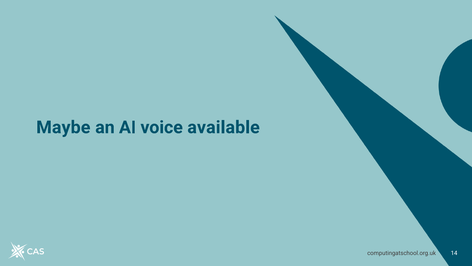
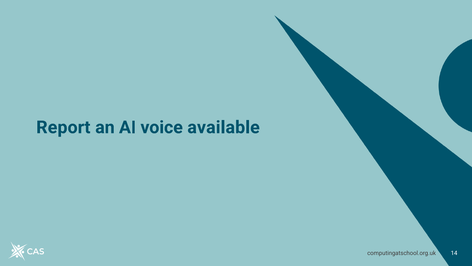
Maybe: Maybe -> Report (63, 127)
